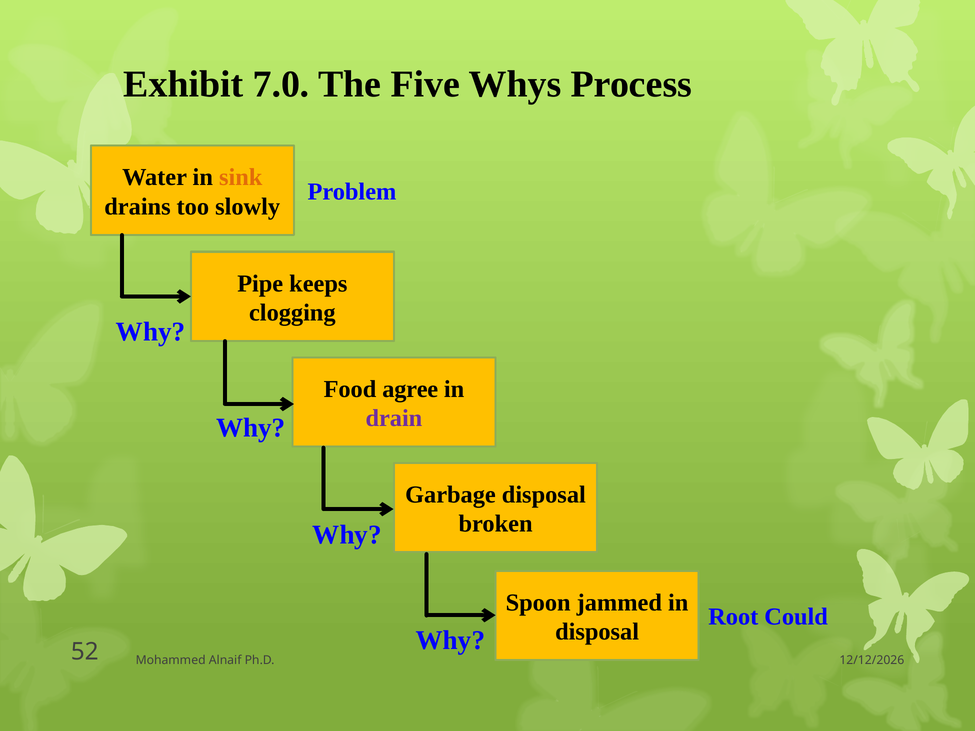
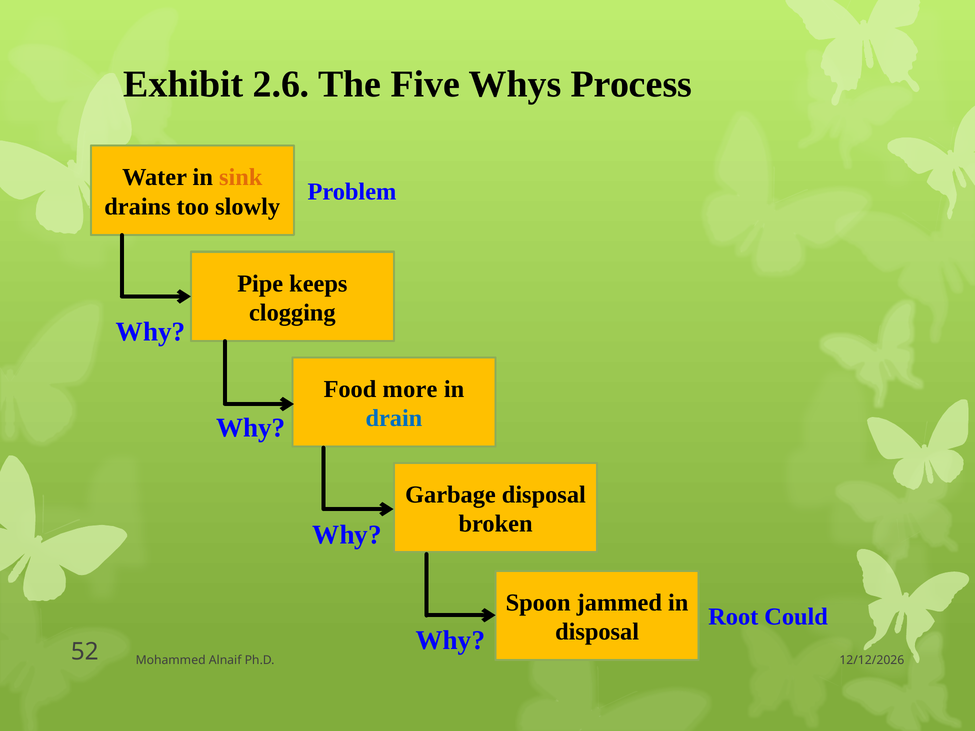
7.0: 7.0 -> 2.6 (281, 84)
agree: agree -> more (410, 389)
drain colour: purple -> blue (394, 418)
